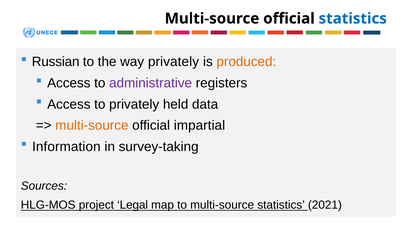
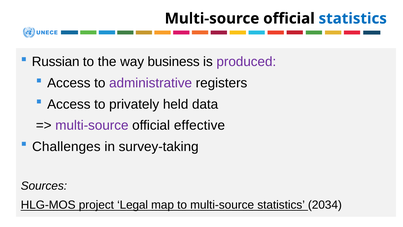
way privately: privately -> business (174, 62)
produced colour: orange -> purple (246, 62)
multi-source colour: orange -> purple (92, 125)
impartial: impartial -> effective (199, 125)
Information: Information -> Challenges (66, 146)
2021: 2021 -> 2034 (325, 205)
